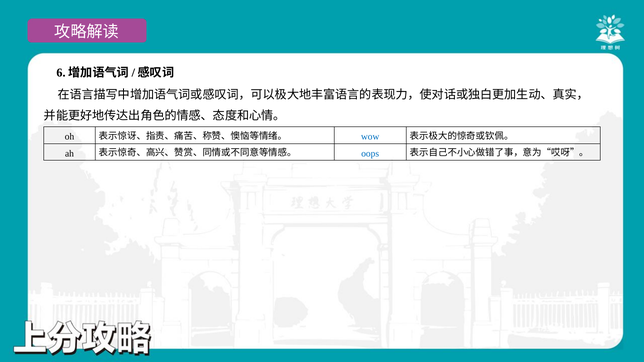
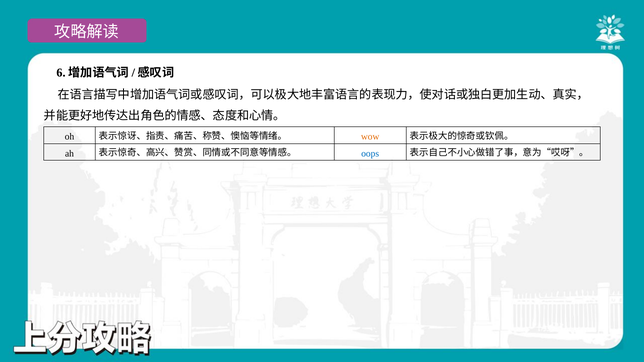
wow colour: blue -> orange (370, 137)
